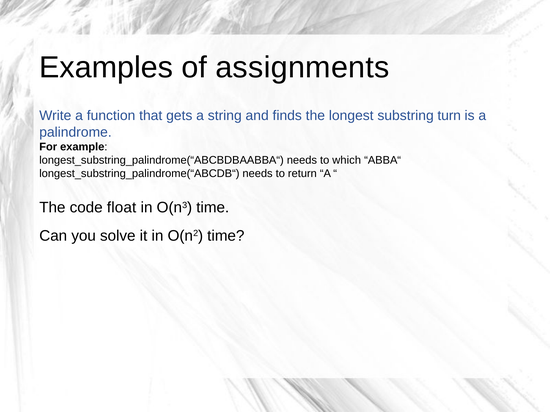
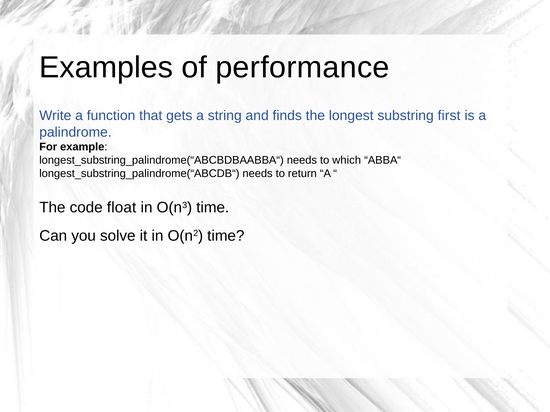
assignments: assignments -> performance (302, 67)
turn: turn -> first (449, 116)
